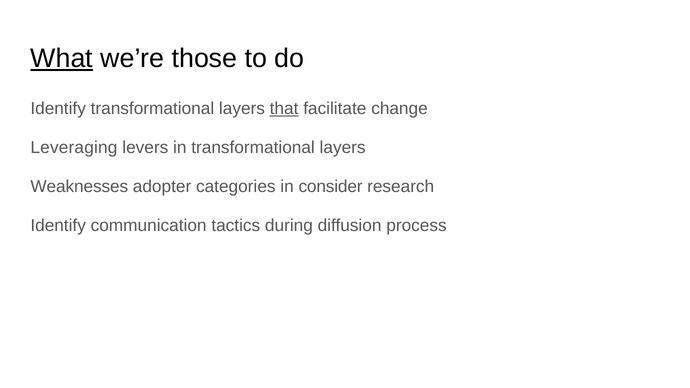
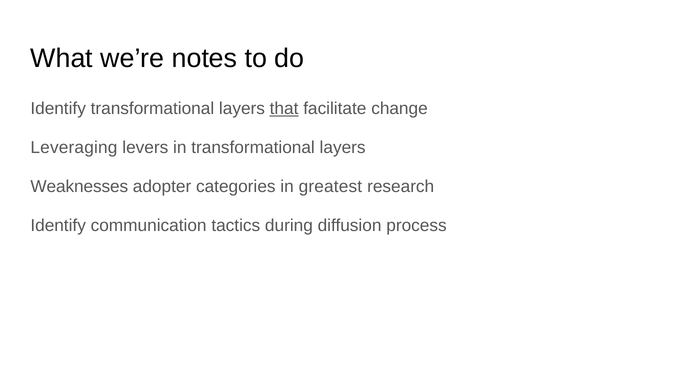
What underline: present -> none (62, 58)
those: those -> notes (204, 58)
consider: consider -> greatest (330, 187)
